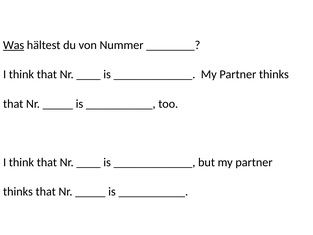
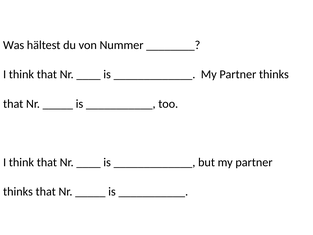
Was underline: present -> none (14, 45)
